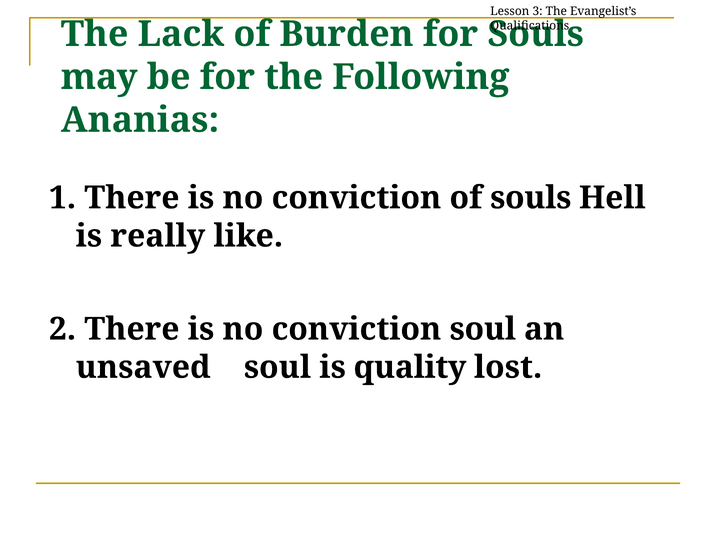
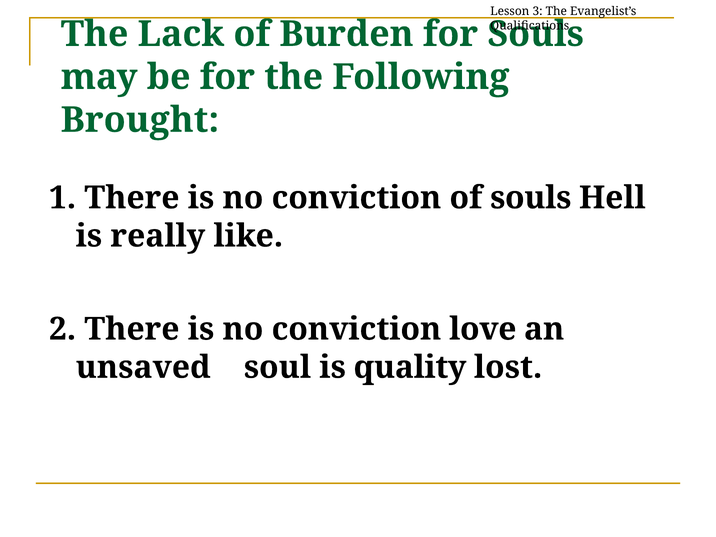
Ananias: Ananias -> Brought (140, 120)
conviction soul: soul -> love (483, 329)
